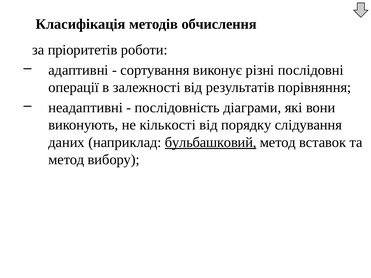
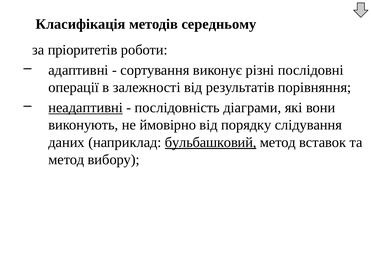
обчислення: обчислення -> середньому (219, 24)
неадаптивні underline: none -> present (86, 108)
кількості: кількості -> ймовірно (168, 125)
